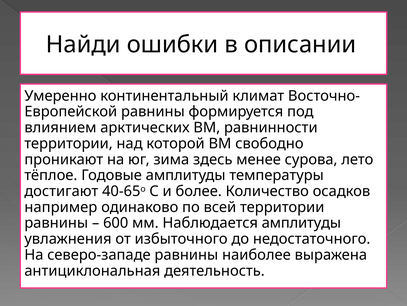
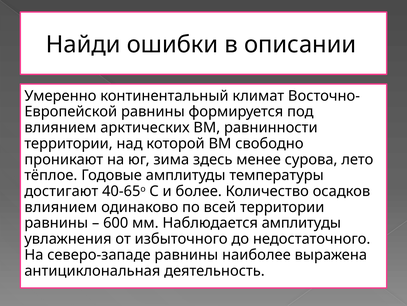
например: например -> влиянием (61, 207)
